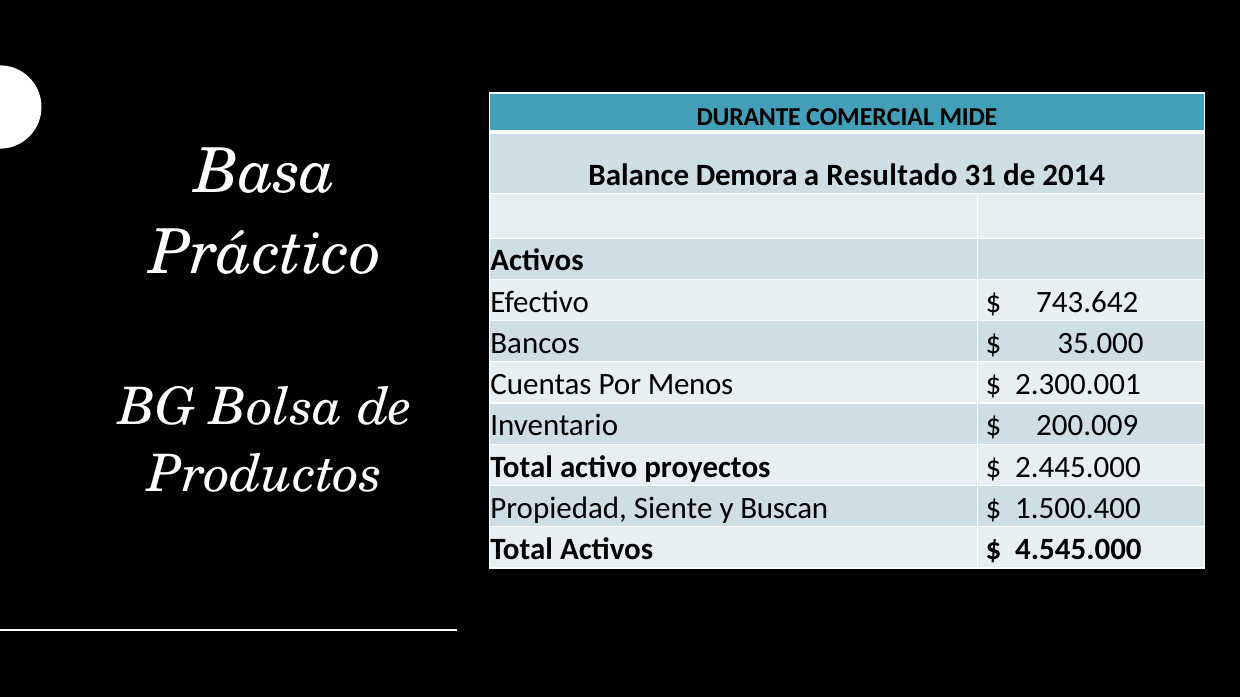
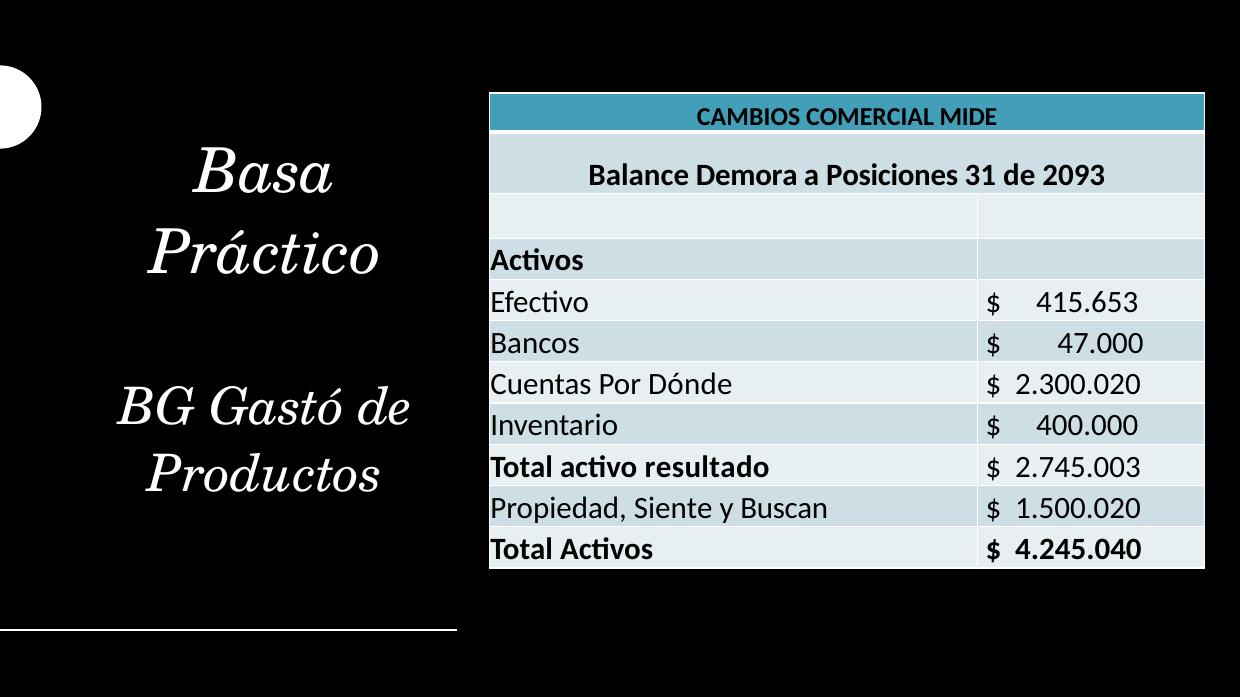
DURANTE: DURANTE -> CAMBIOS (749, 117)
Resultado: Resultado -> Posiciones (892, 175)
2014: 2014 -> 2093 (1074, 175)
743.642: 743.642 -> 415.653 (1087, 302)
35.000: 35.000 -> 47.000 (1100, 343)
Menos: Menos -> Dónde (690, 385)
2.300.001: 2.300.001 -> 2.300.020 (1078, 385)
Bolsa: Bolsa -> Gastó (277, 407)
200.009: 200.009 -> 400.000 (1087, 426)
proyectos: proyectos -> resultado (707, 467)
2.445.000: 2.445.000 -> 2.745.003 (1078, 467)
1.500.400: 1.500.400 -> 1.500.020 (1078, 508)
4.545.000: 4.545.000 -> 4.245.040 (1078, 550)
